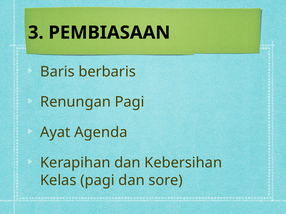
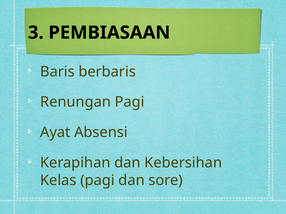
Agenda: Agenda -> Absensi (101, 133)
